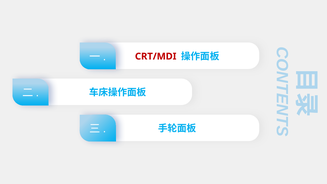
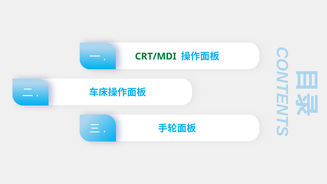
CRT/MDI colour: red -> green (156, 56)
